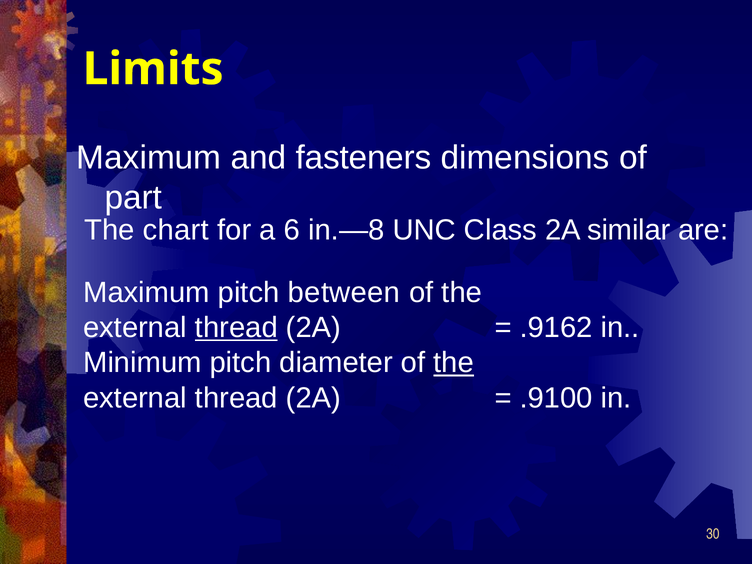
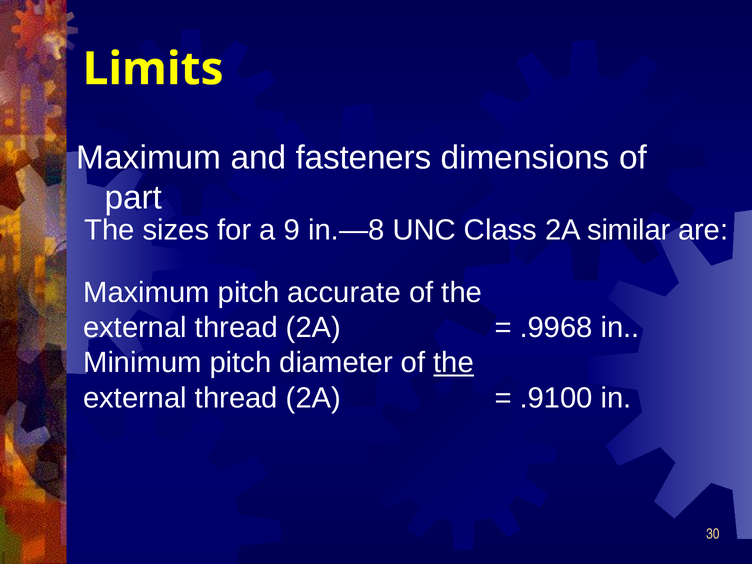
chart: chart -> sizes (176, 230)
6: 6 -> 9 (292, 230)
between: between -> accurate (344, 293)
thread underline: present -> none (236, 328)
.9162: .9162 -> .9968 (556, 328)
